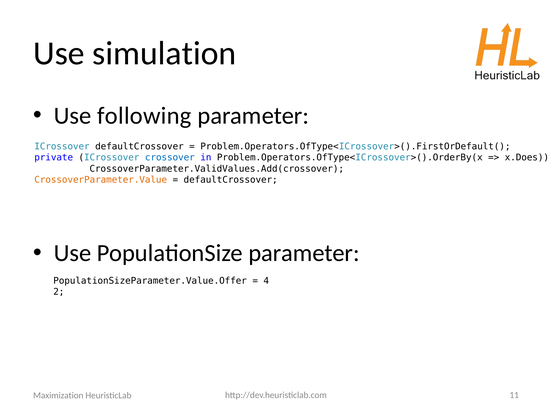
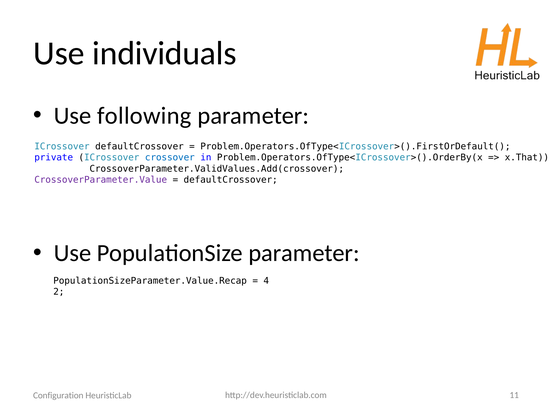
simulation: simulation -> individuals (164, 53)
x.Does: x.Does -> x.That (527, 158)
CrossoverParameter.Value colour: orange -> purple (101, 180)
PopulationSizeParameter.Value.Offer: PopulationSizeParameter.Value.Offer -> PopulationSizeParameter.Value.Recap (150, 281)
Maximization: Maximization -> Configuration (58, 395)
